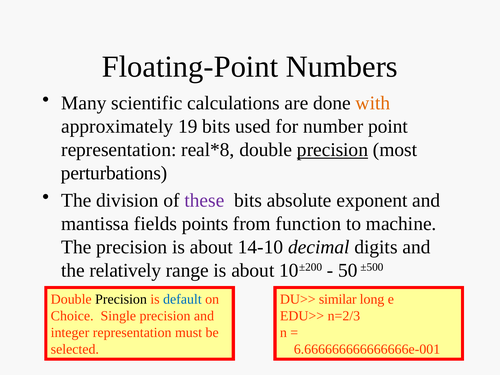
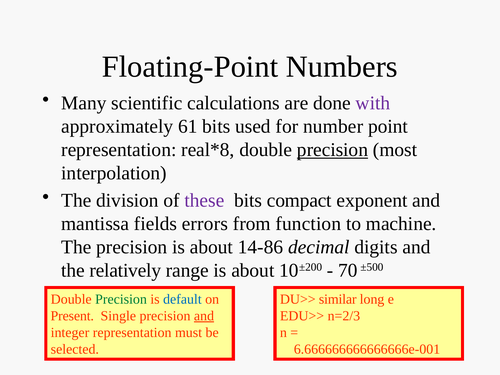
with colour: orange -> purple (373, 103)
19: 19 -> 61 (188, 126)
perturbations: perturbations -> interpolation (114, 173)
absolute: absolute -> compact (299, 200)
points: points -> errors (205, 224)
14-10: 14-10 -> 14-86 (260, 247)
50: 50 -> 70 (348, 270)
Precision colour: black -> green (121, 299)
Choice: Choice -> Present (72, 316)
and underline: none -> present (204, 316)
